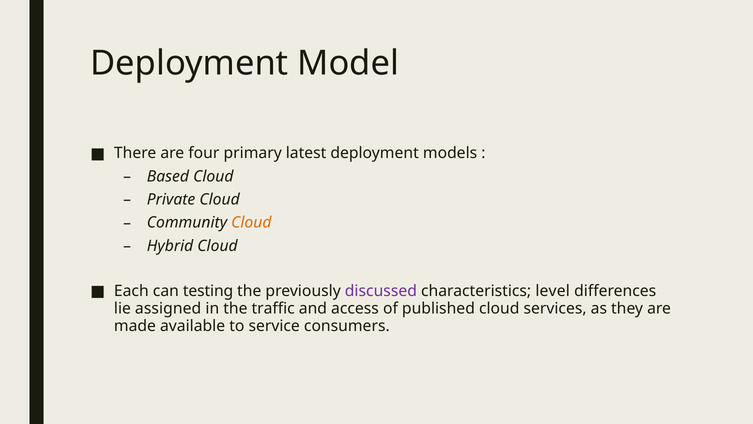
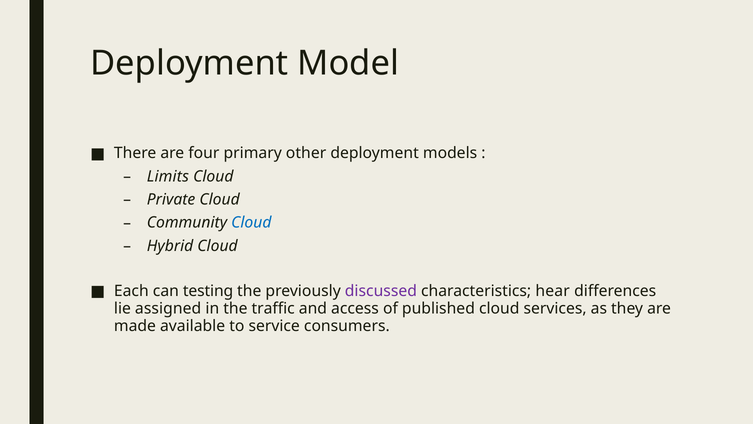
latest: latest -> other (306, 153)
Based: Based -> Limits (168, 176)
Cloud colour: orange -> blue (251, 223)
level: level -> hear (553, 291)
